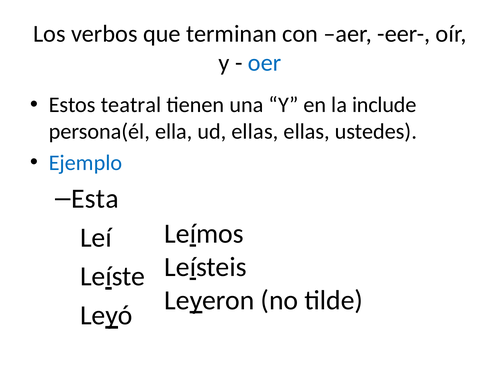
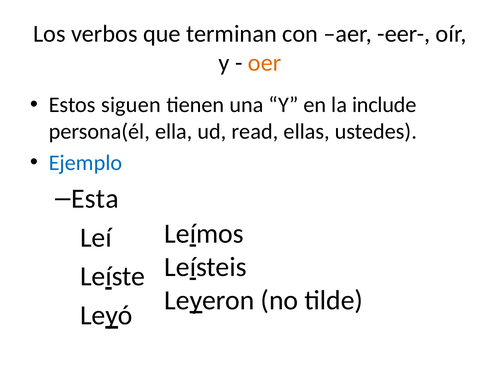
oer colour: blue -> orange (265, 63)
teatral: teatral -> siguen (131, 105)
ud ellas: ellas -> read (255, 132)
